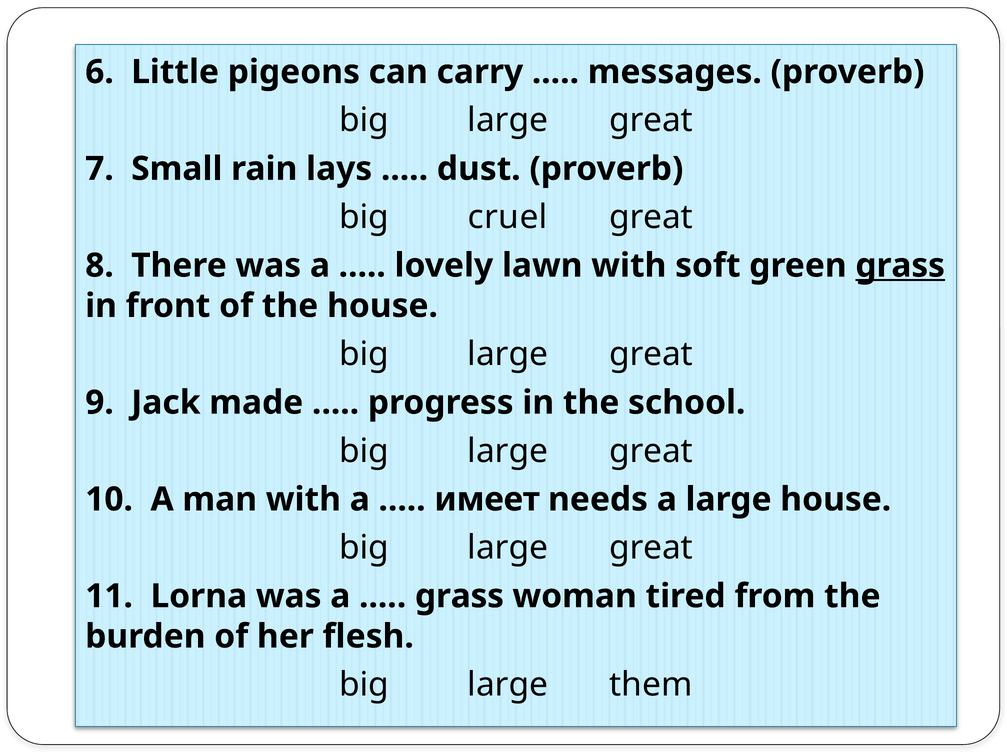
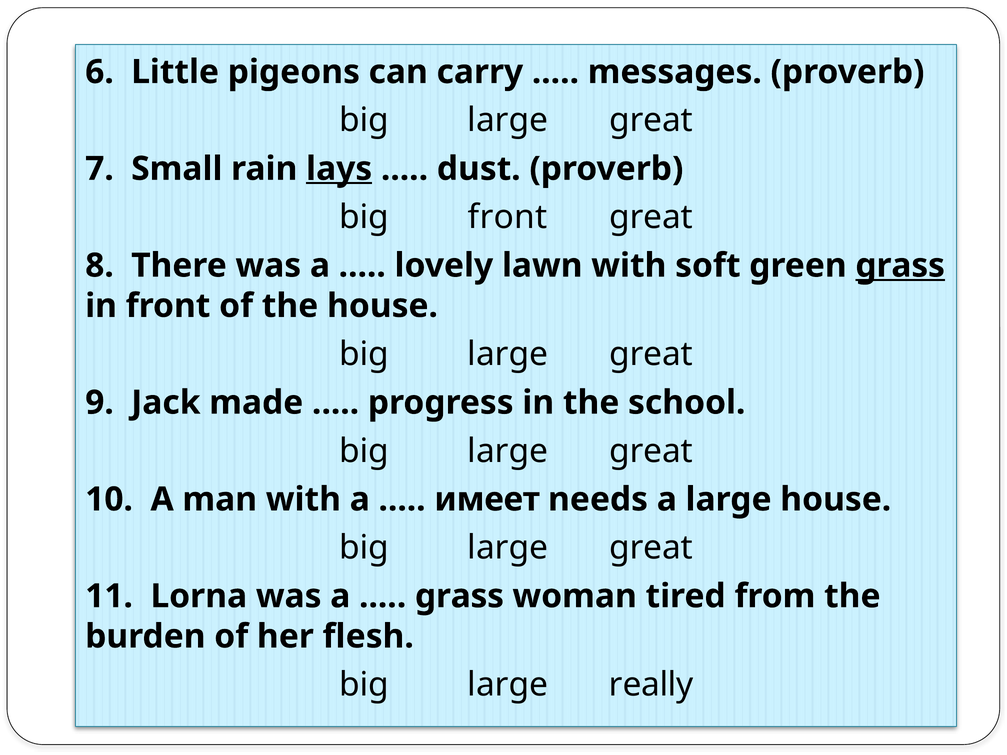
lays underline: none -> present (339, 169)
big cruel: cruel -> front (508, 217)
them: them -> really (651, 685)
